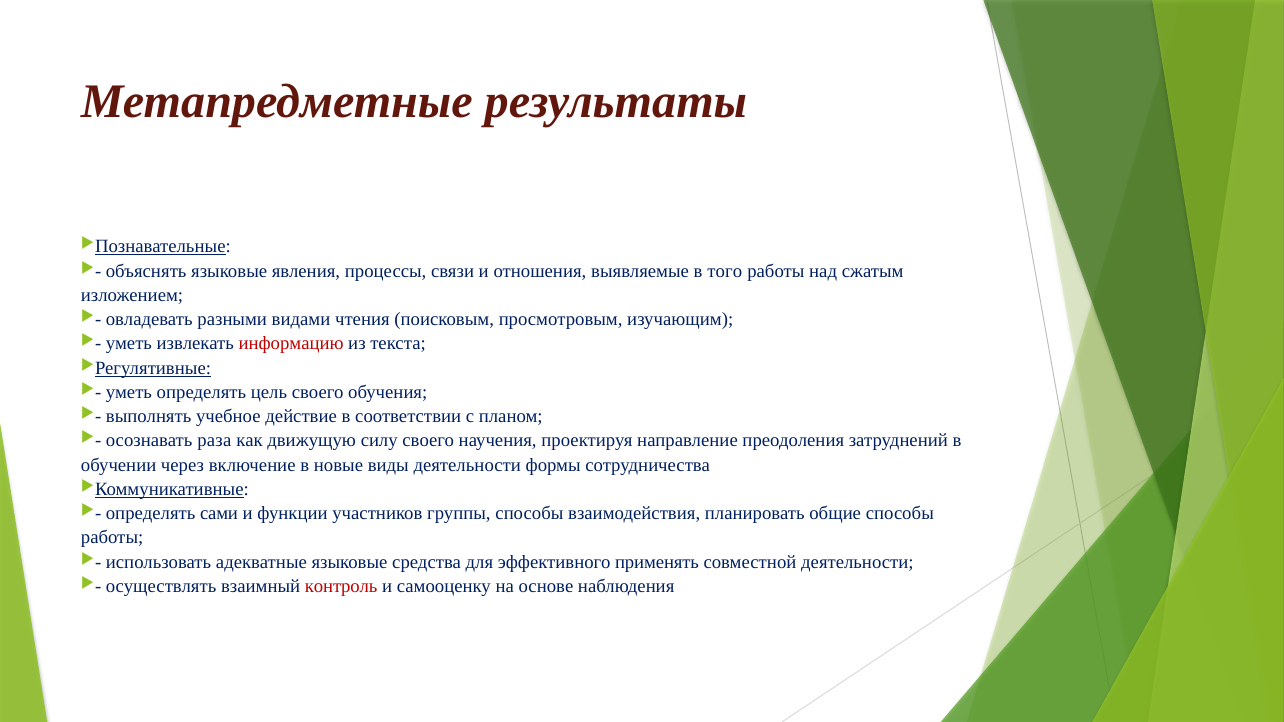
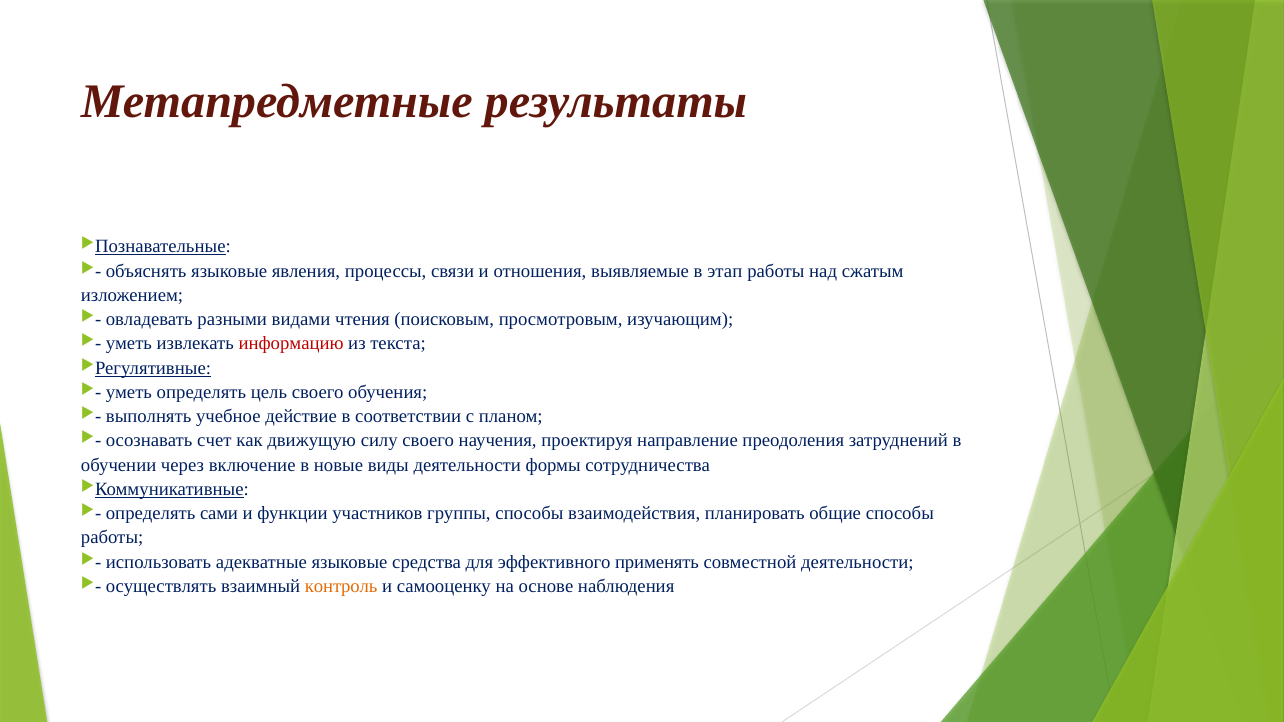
того: того -> этап (725, 271)
раза: раза -> счет (214, 441)
контроль colour: red -> orange (341, 586)
